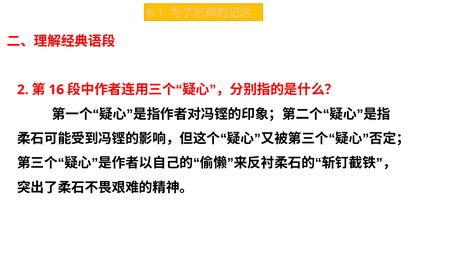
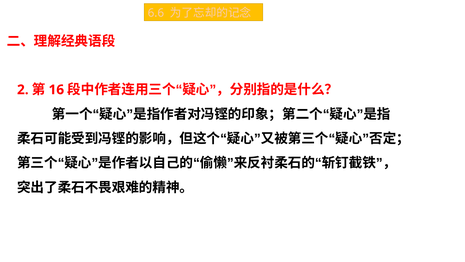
6.1: 6.1 -> 6.6 (156, 13)
